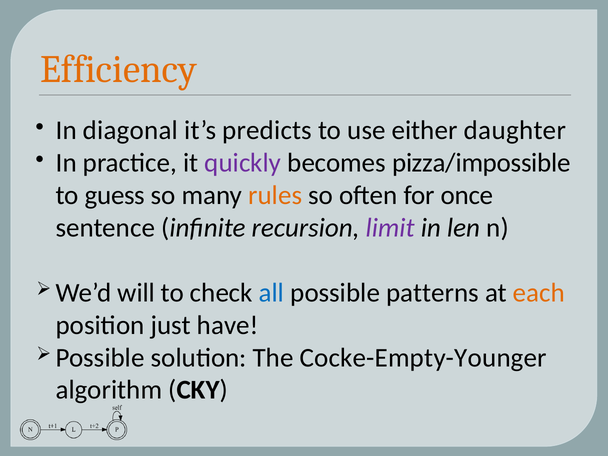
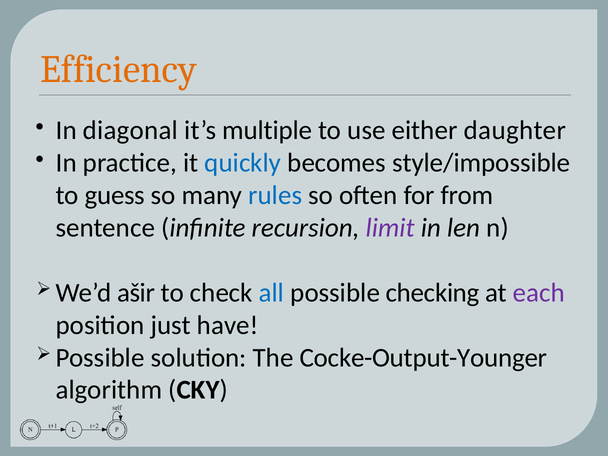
predicts: predicts -> multiple (267, 131)
quickly colour: purple -> blue (243, 163)
pizza/impossible: pizza/impossible -> style/impossible (481, 163)
rules colour: orange -> blue (275, 195)
once: once -> from (467, 195)
will: will -> ašir (136, 293)
patterns: patterns -> checking (433, 293)
each colour: orange -> purple (539, 293)
Cocke-Empty-Younger: Cocke-Empty-Younger -> Cocke-Output-Younger (423, 358)
